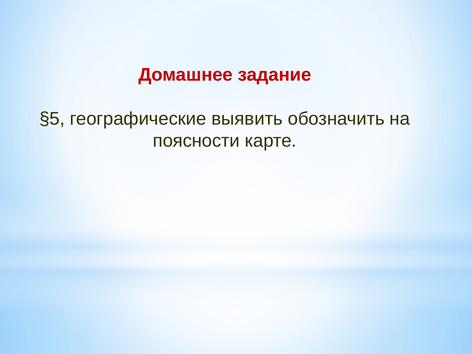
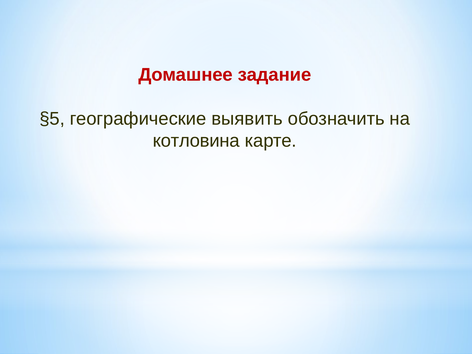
поясности: поясности -> котловина (196, 141)
